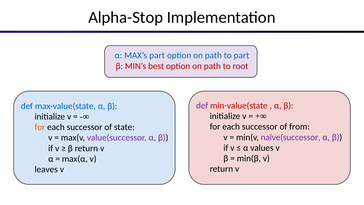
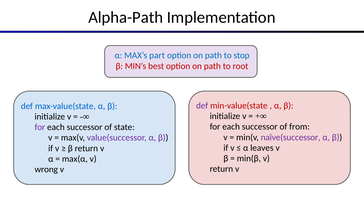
Alpha-Stop: Alpha-Stop -> Alpha-Path (126, 17)
to part: part -> stop (242, 55)
for colour: orange -> purple (40, 127)
values: values -> leaves (262, 148)
leaves: leaves -> wrong (46, 169)
